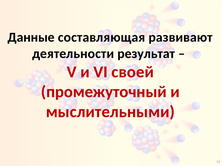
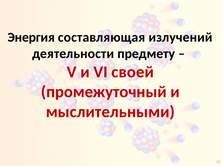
Данные: Данные -> Энергия (31, 37)
развивают: развивают -> излучений (181, 37)
результат: результат -> предмету (146, 54)
